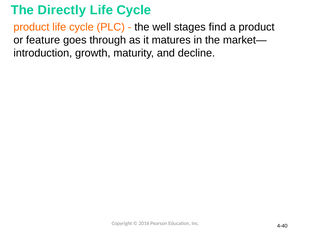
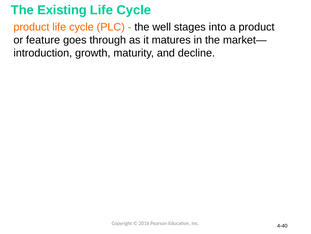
Directly: Directly -> Existing (62, 10)
find: find -> into (218, 27)
